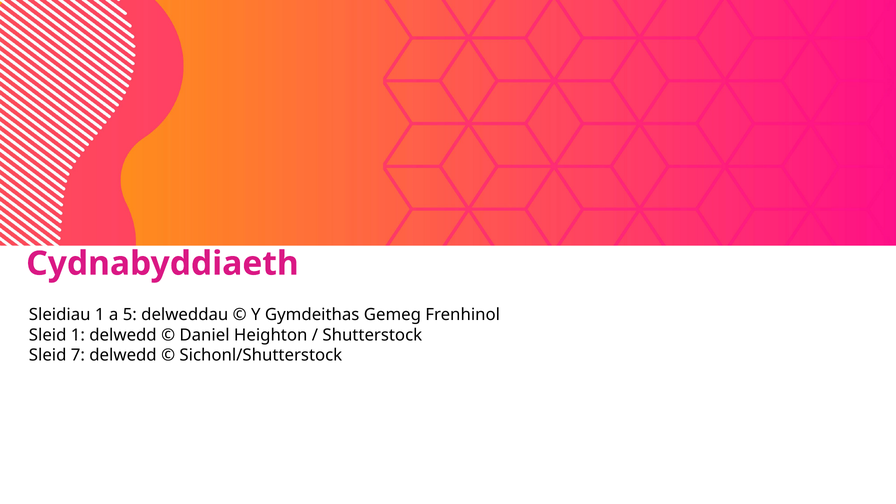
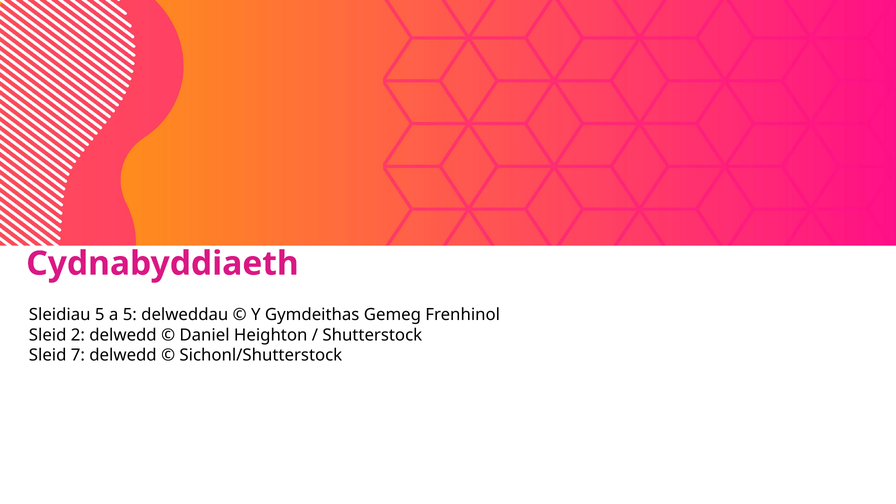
Sleidiau 1: 1 -> 5 (100, 315)
Sleid 1: 1 -> 2 (78, 335)
